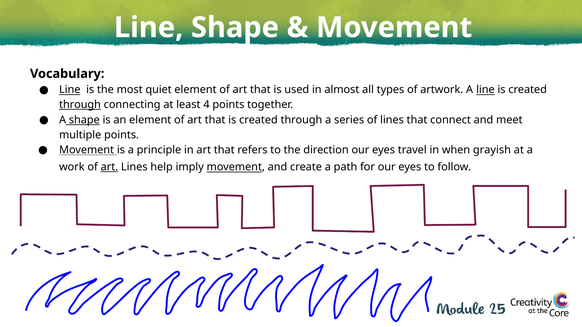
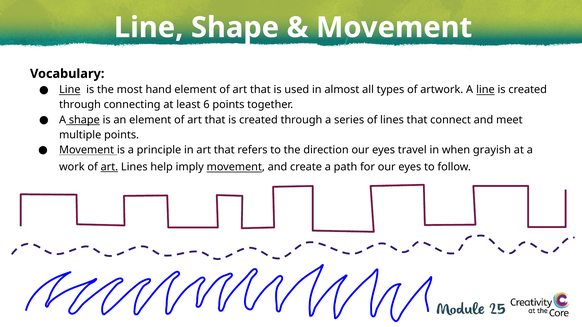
quiet: quiet -> hand (159, 90)
through underline: present -> none (80, 105)
4: 4 -> 6 (206, 105)
